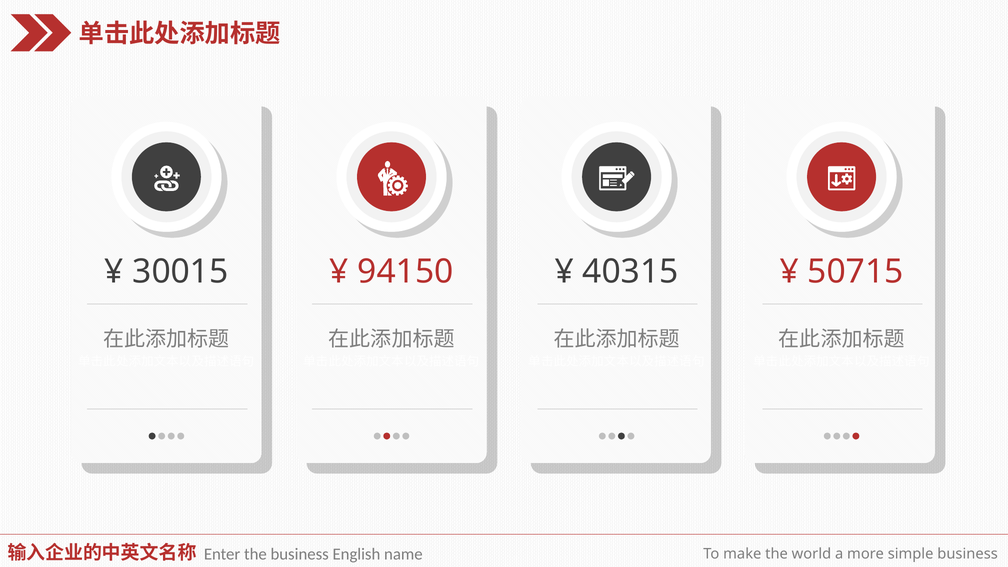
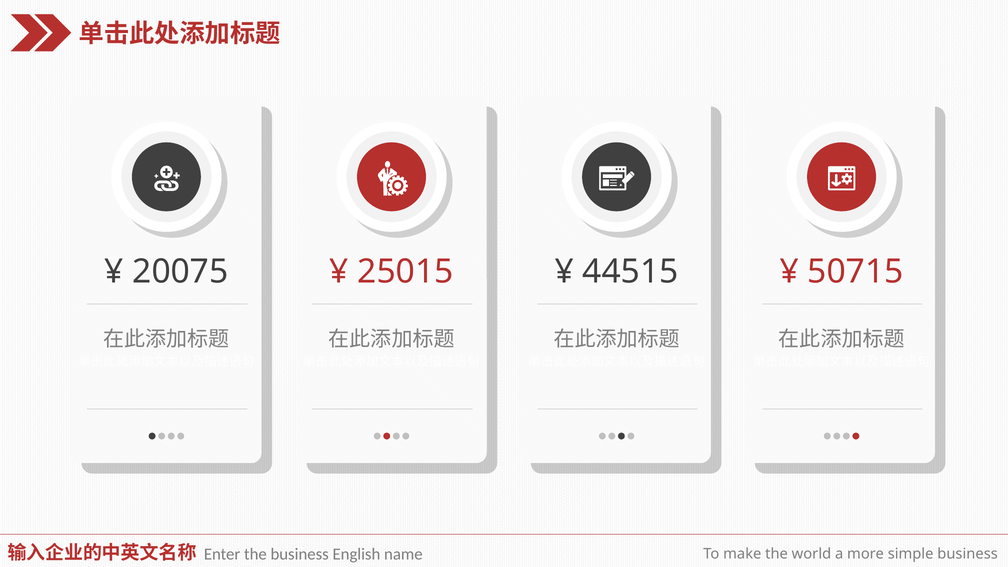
30015: 30015 -> 20075 (180, 272)
94150: 94150 -> 25015 (405, 272)
40315: 40315 -> 44515 (631, 272)
